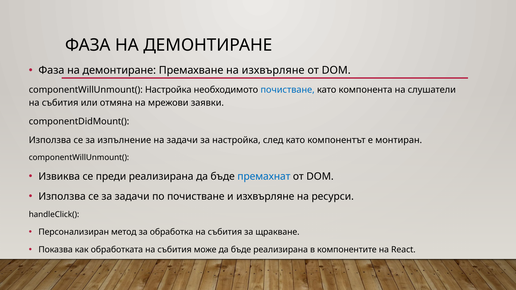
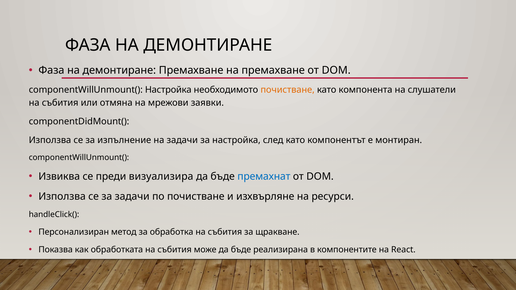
на изхвърляне: изхвърляне -> премахване (273, 70)
почистване colour: blue -> orange (288, 90)
преди реализирана: реализирана -> визуализира (161, 177)
